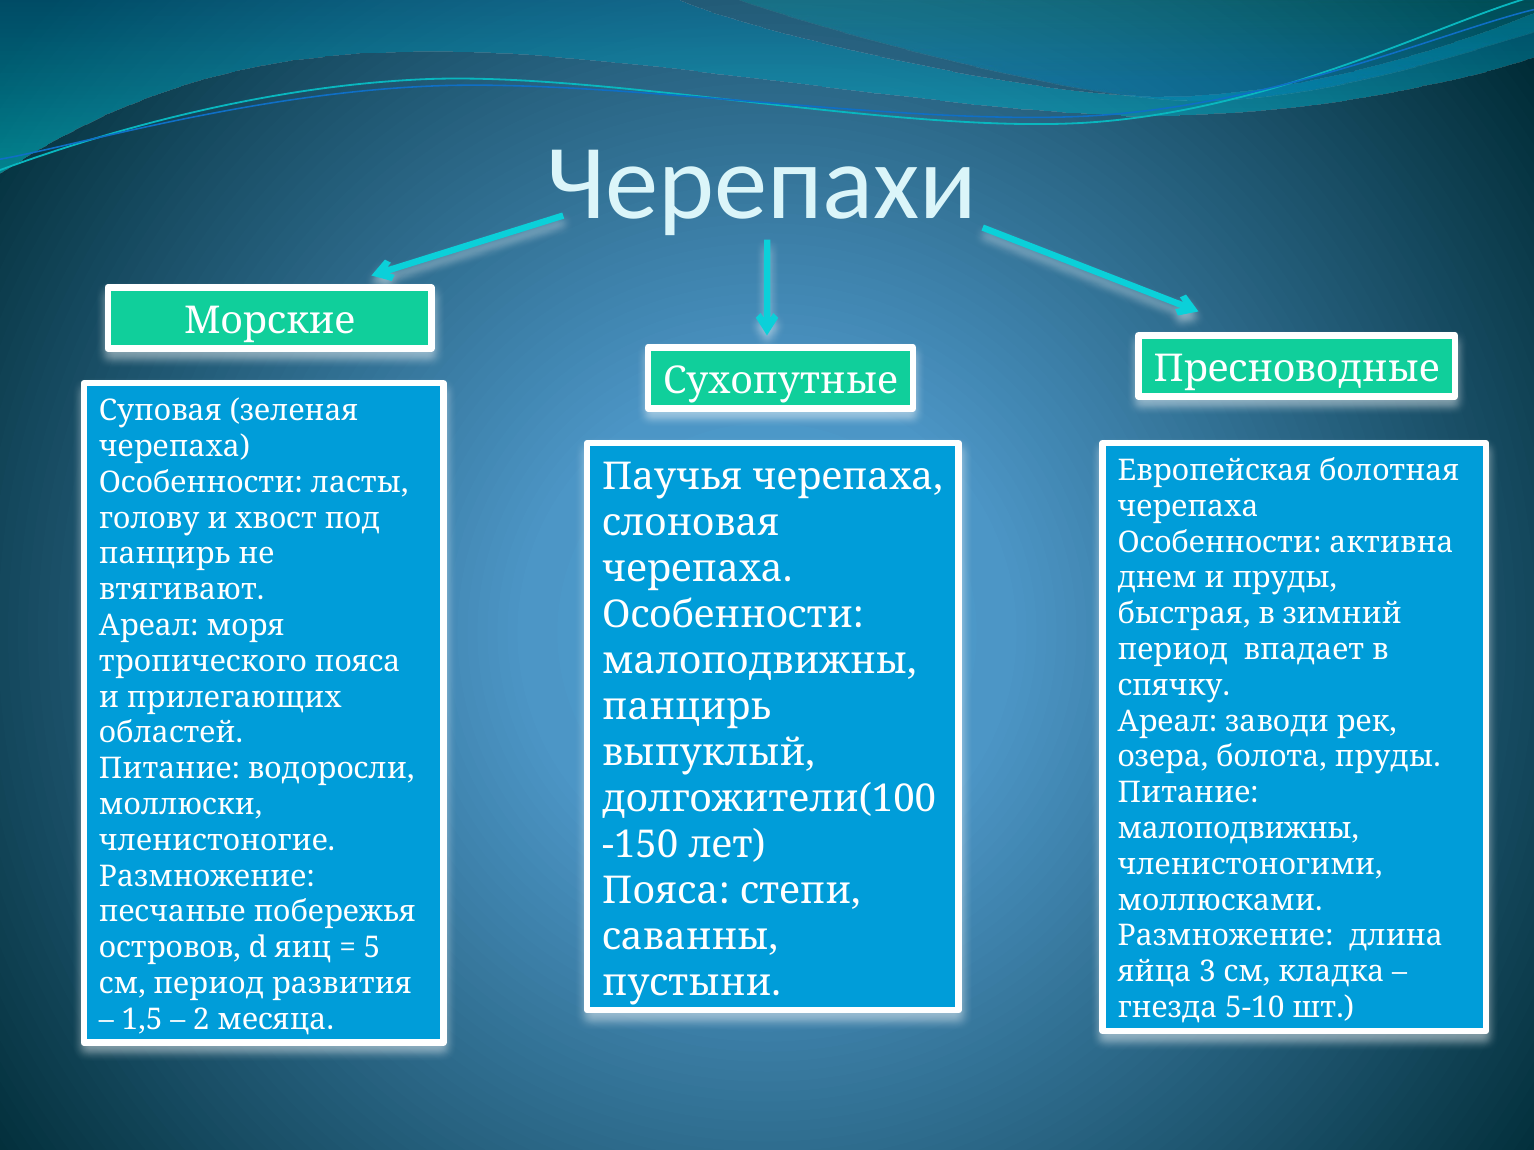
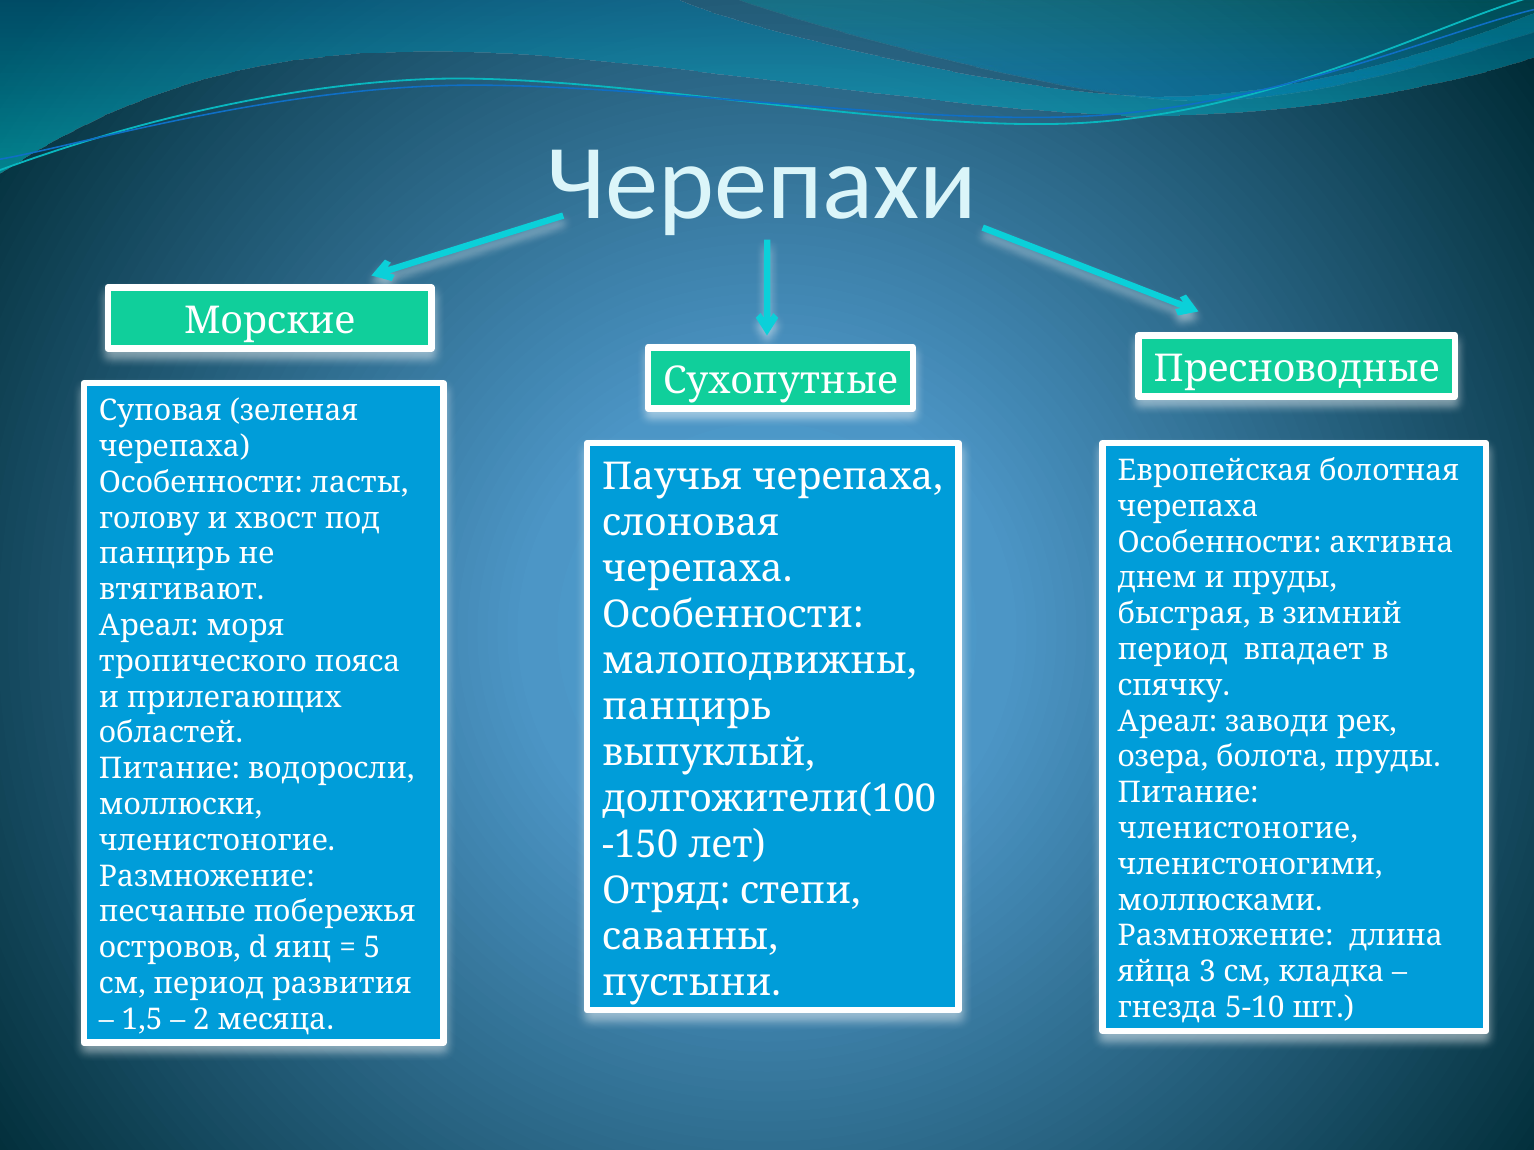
малоподвижны: малоподвижны -> членистоногие (1238, 829)
Пояса: Пояса -> Отряд (666, 891)
